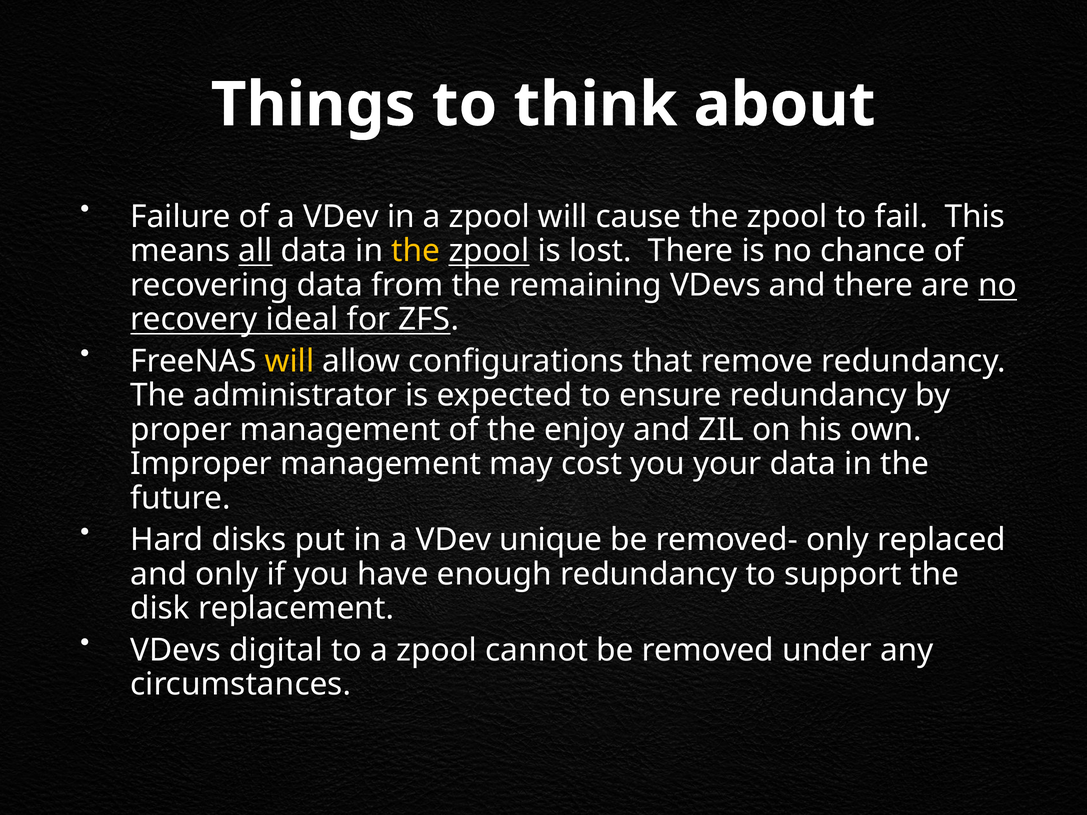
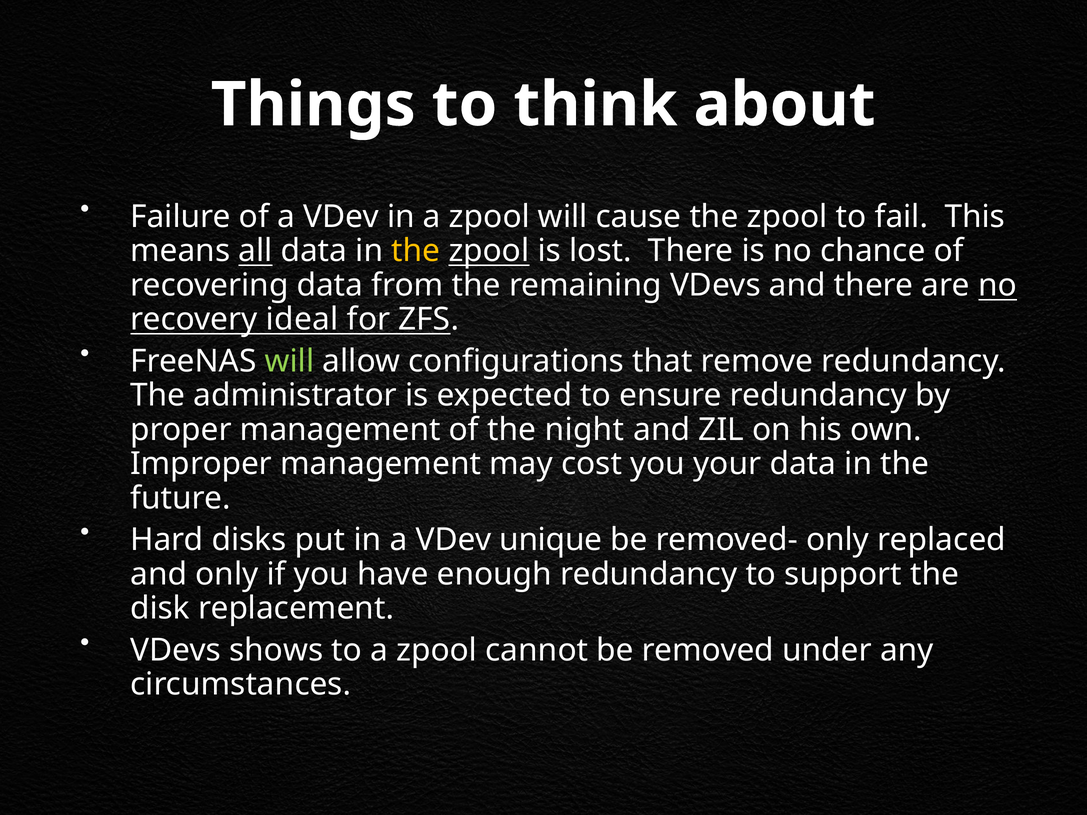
will colour: yellow -> light green (290, 361)
enjoy: enjoy -> night (585, 430)
digital: digital -> shows (276, 651)
